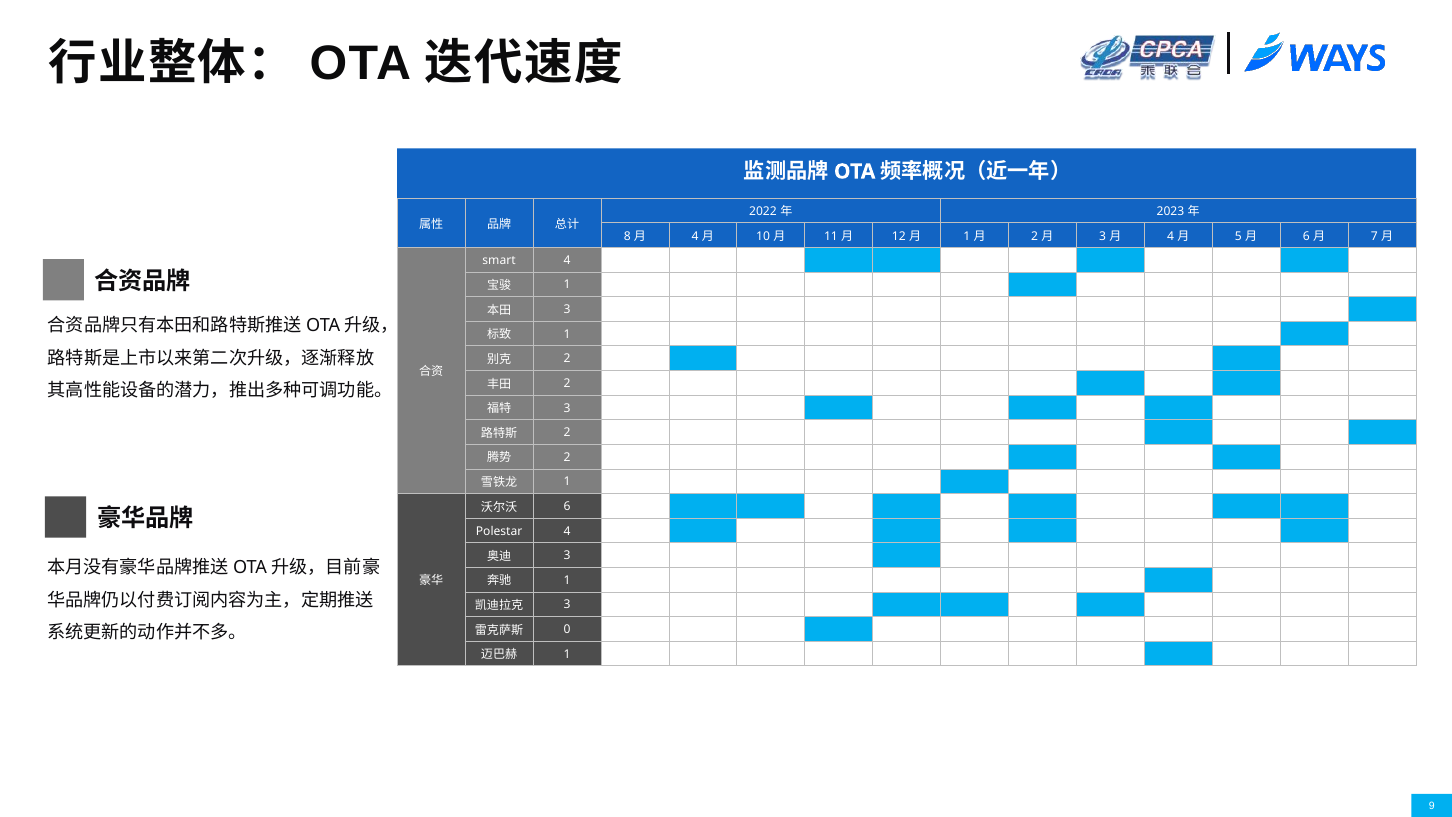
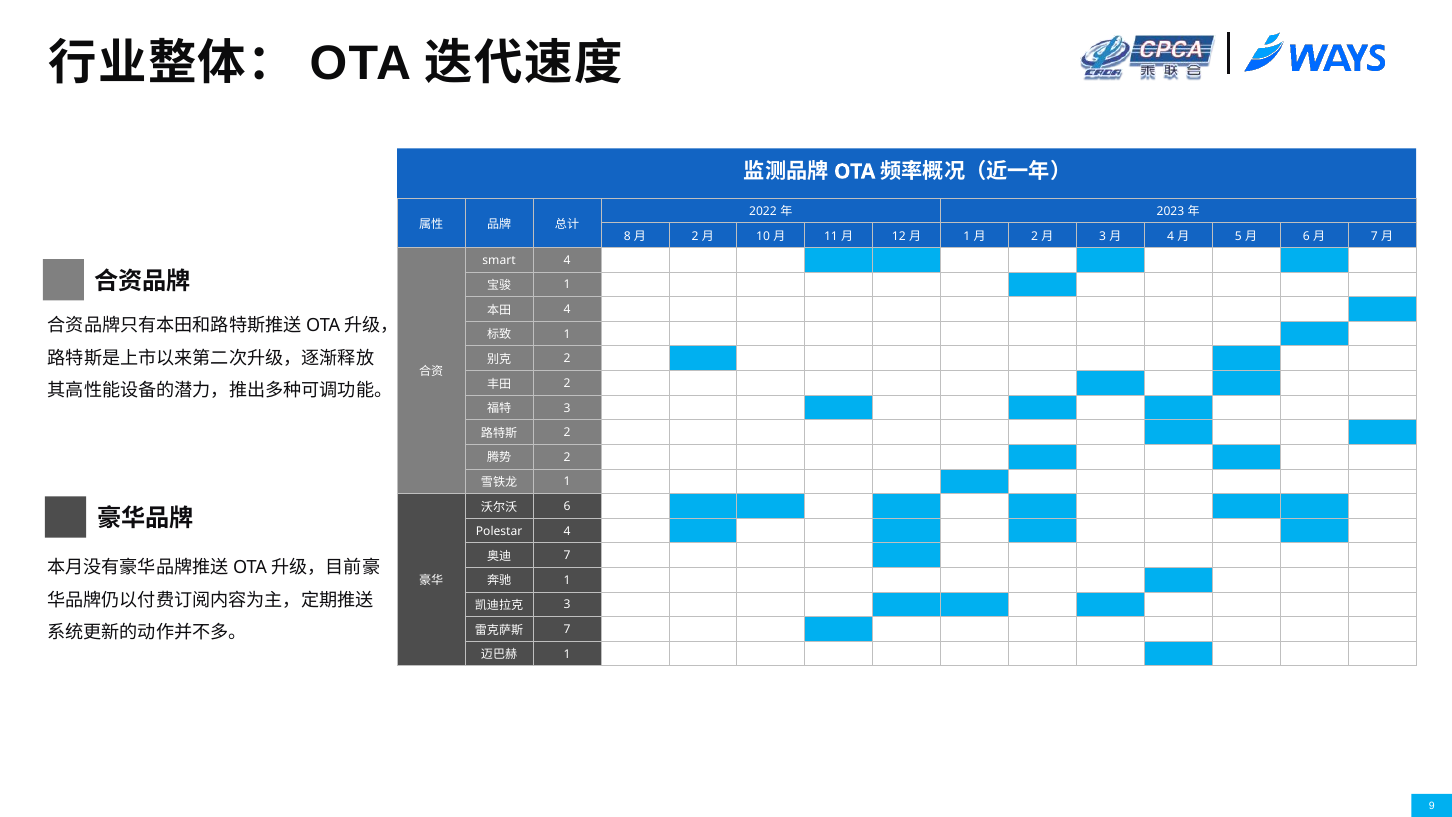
4: 4 -> 2 (695, 236)
3: 3 -> 4 (567, 310)
3: 3 -> 7 (567, 556)
0: 0 -> 7 (567, 629)
